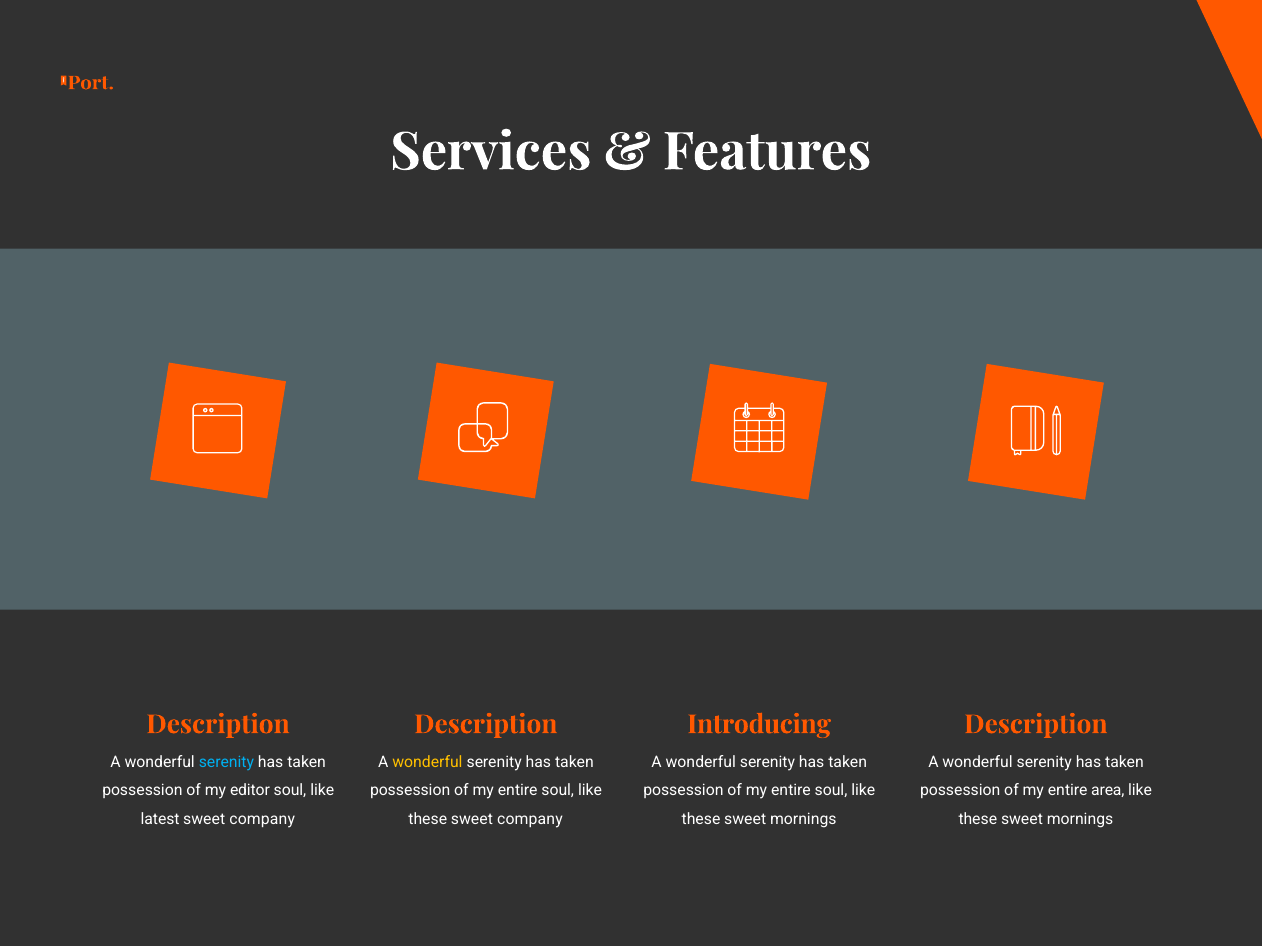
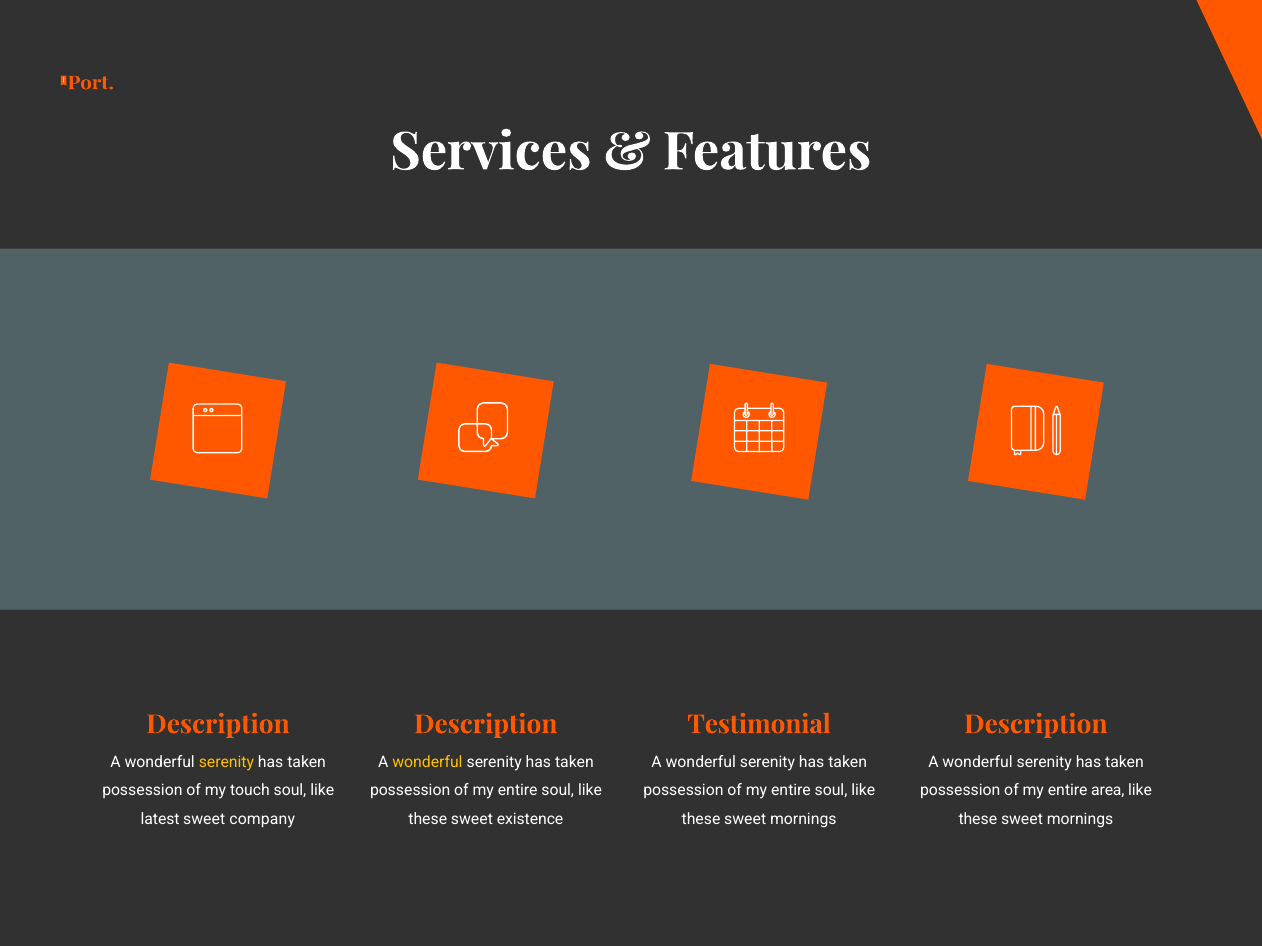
Introducing: Introducing -> Testimonial (759, 725)
serenity colour: light blue -> yellow (226, 763)
editor: editor -> touch (250, 791)
these sweet company: company -> existence (530, 820)
